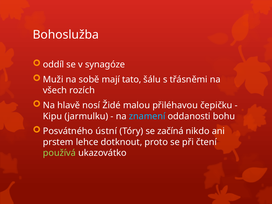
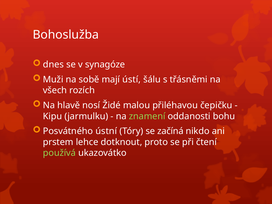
oddíl: oddíl -> dnes (53, 65)
tato: tato -> ústí (132, 80)
znamení colour: light blue -> light green (147, 116)
